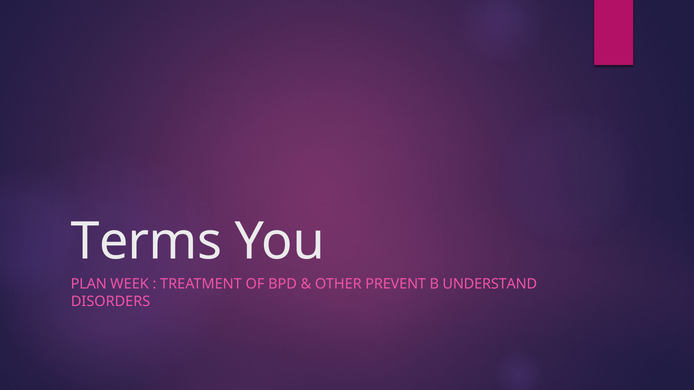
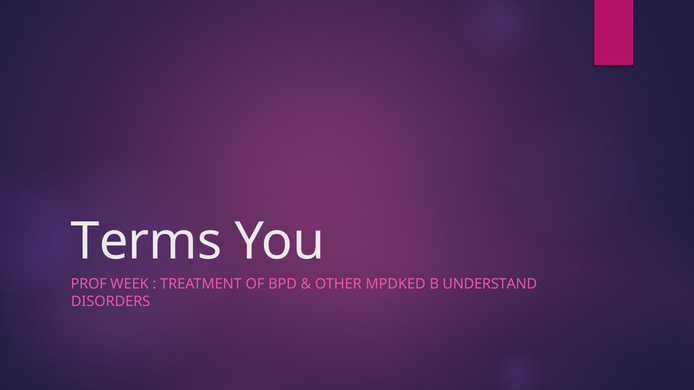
PLAN: PLAN -> PROF (89, 284)
PREVENT: PREVENT -> MPDKED (396, 284)
